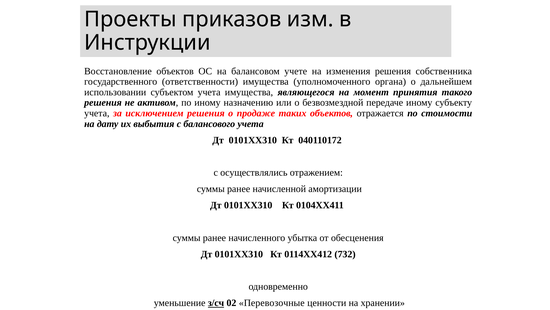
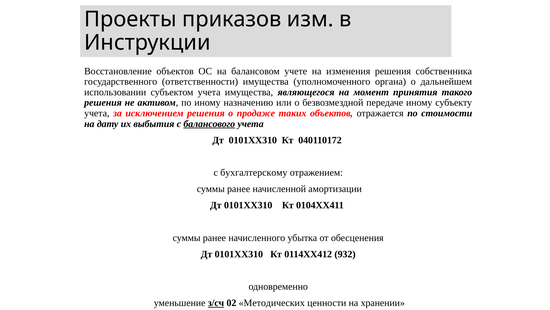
балансового underline: none -> present (209, 124)
осуществлялись: осуществлялись -> бухгалтерскому (254, 172)
732: 732 -> 932 (345, 254)
Перевозочные: Перевозочные -> Методических (272, 302)
